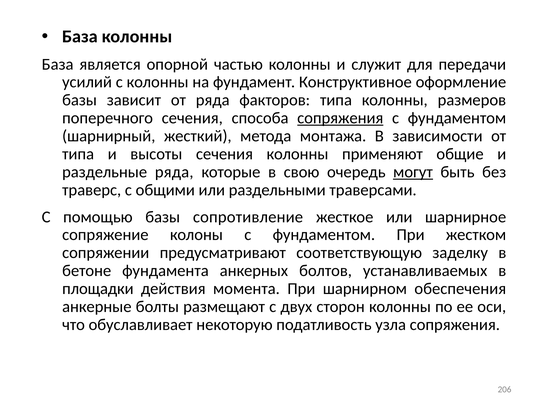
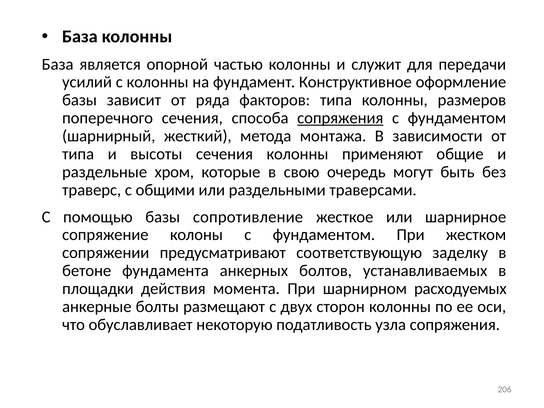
раздельные ряда: ряда -> хром (174, 172)
могут underline: present -> none (413, 172)
обеспечения: обеспечения -> расходуемых (460, 289)
